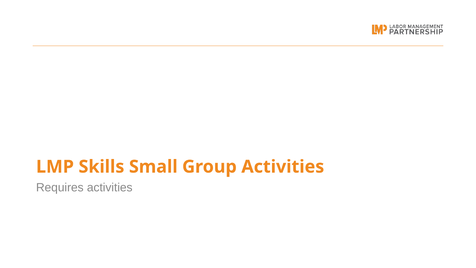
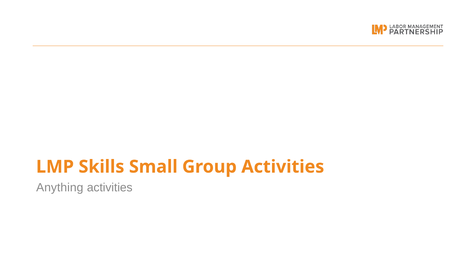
Requires: Requires -> Anything (60, 187)
